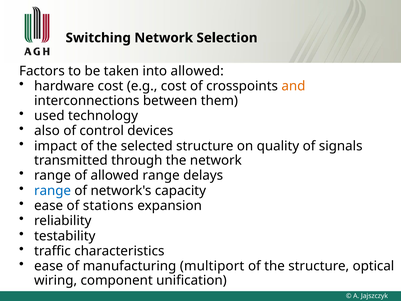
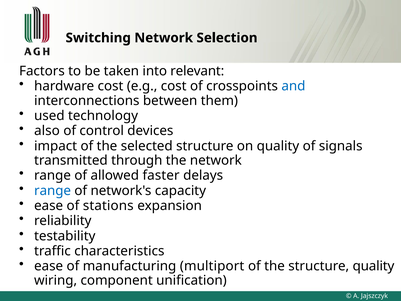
into allowed: allowed -> relevant (197, 71)
and colour: orange -> blue (293, 86)
allowed range: range -> faster (161, 175)
structure optical: optical -> quality (373, 266)
